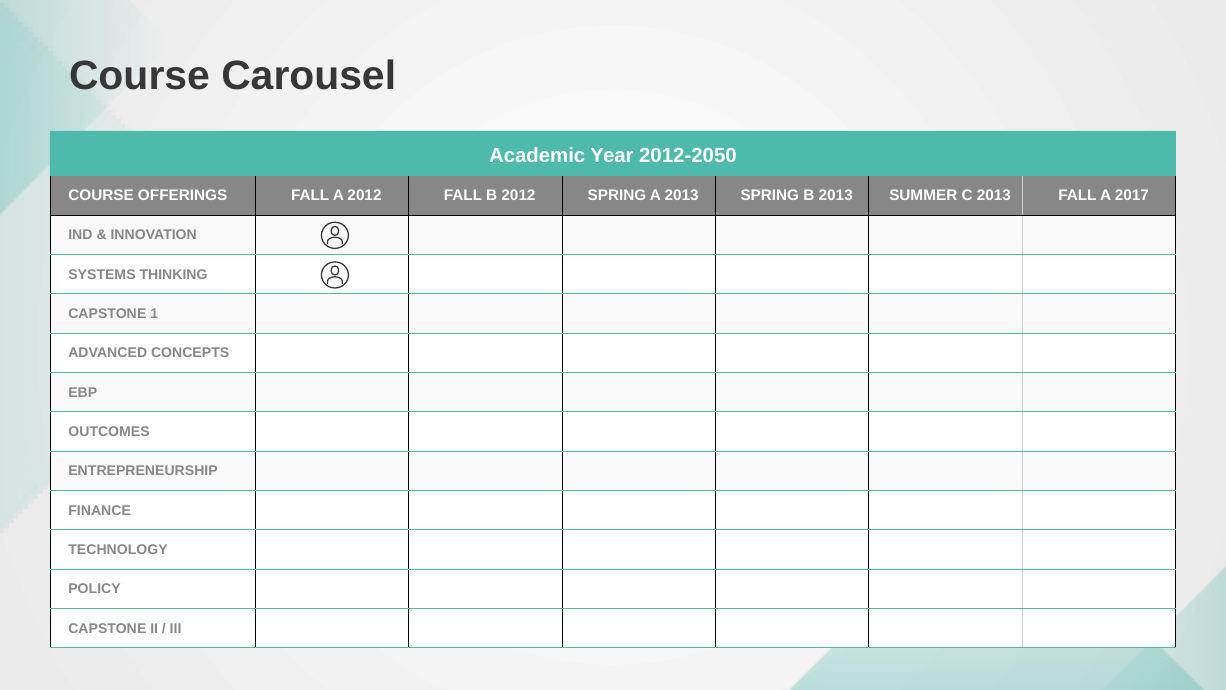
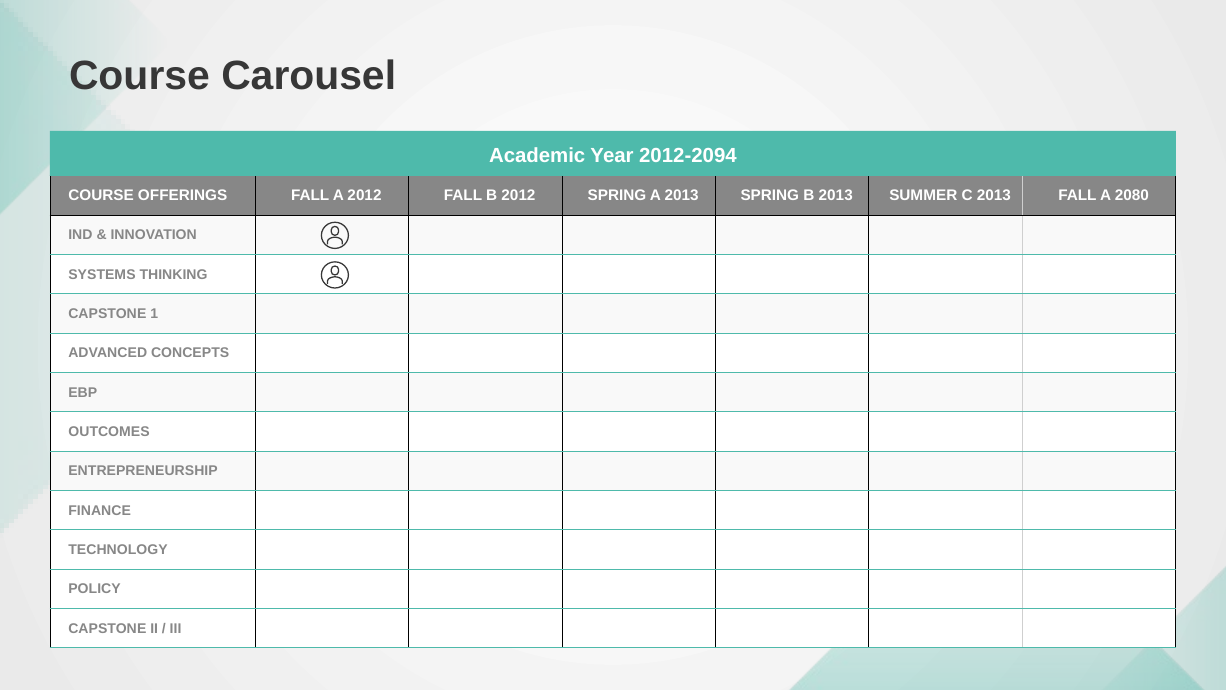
2012-2050: 2012-2050 -> 2012-2094 (688, 156)
2017: 2017 -> 2080 (1132, 196)
